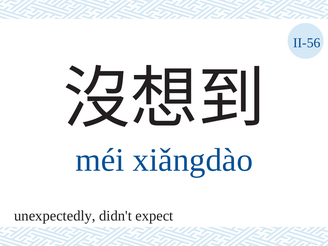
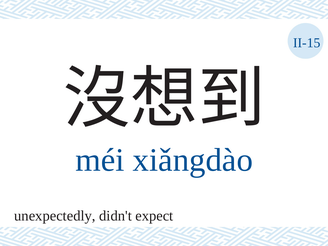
II-56: II-56 -> II-15 (307, 43)
